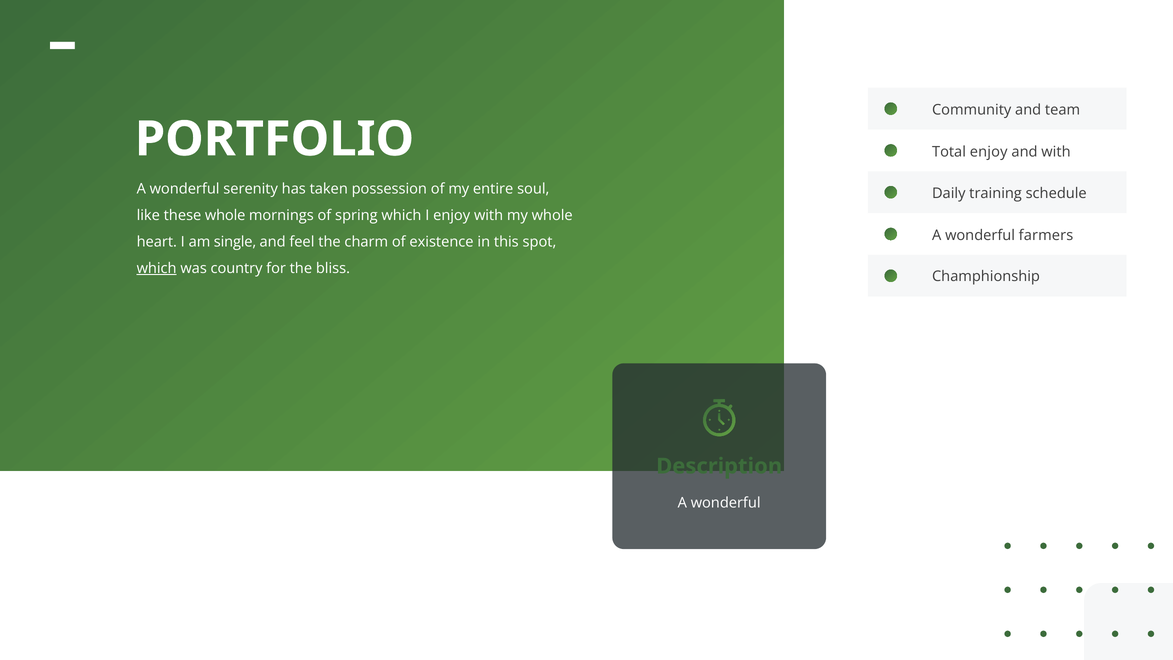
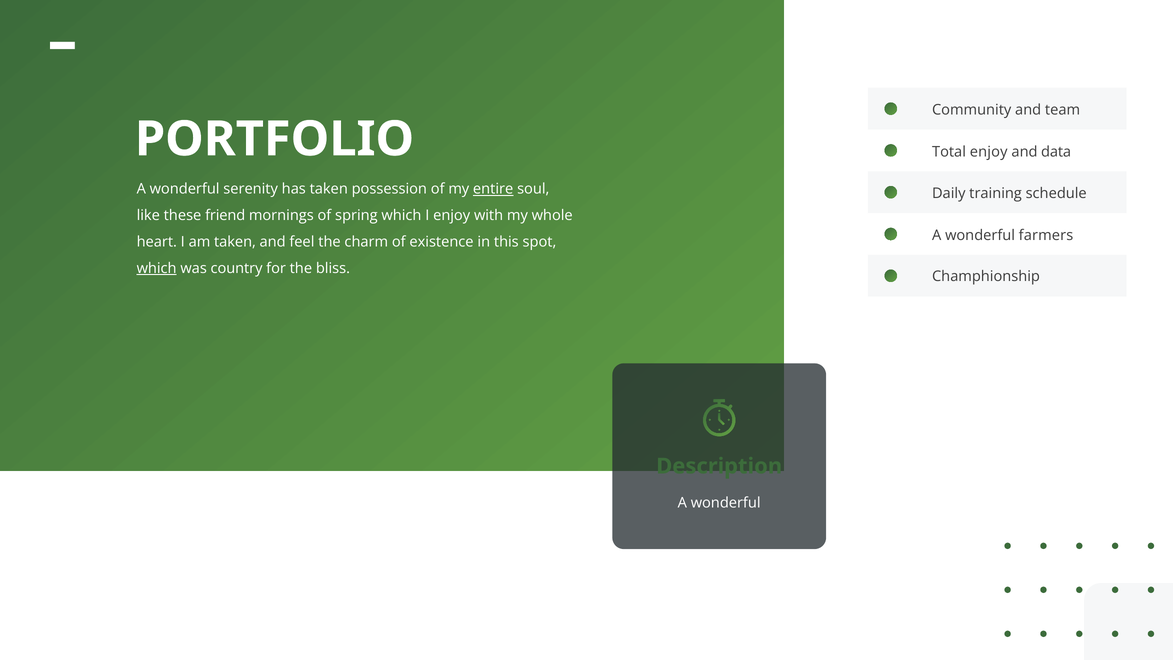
and with: with -> data (1056, 152)
entire underline: none -> present (493, 189)
these whole: whole -> friend (225, 215)
am single: single -> taken (235, 242)
